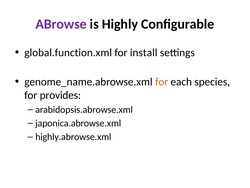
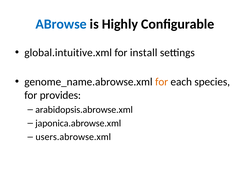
ABrowse colour: purple -> blue (61, 24)
global.function.xml: global.function.xml -> global.intuitive.xml (68, 52)
highly.abrowse.xml: highly.abrowse.xml -> users.abrowse.xml (73, 137)
